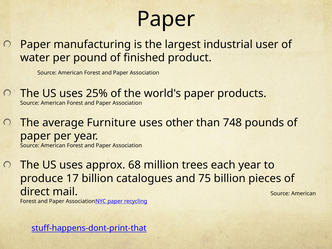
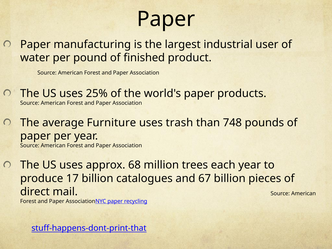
other: other -> trash (179, 123)
75: 75 -> 67 (205, 178)
